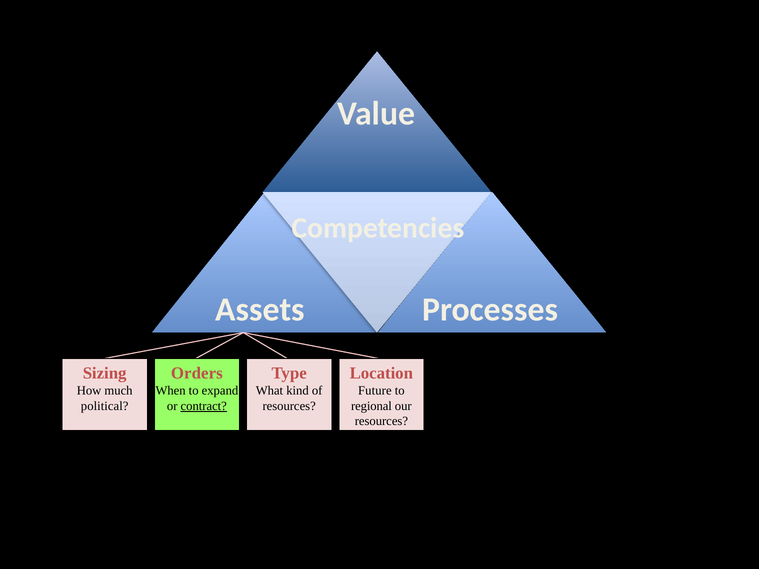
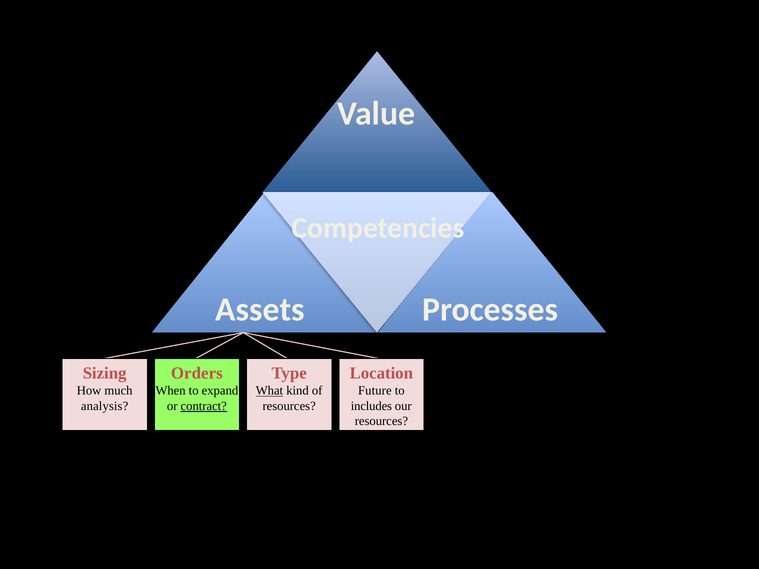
What underline: none -> present (269, 391)
political: political -> analysis (105, 406)
regional: regional -> includes (371, 406)
